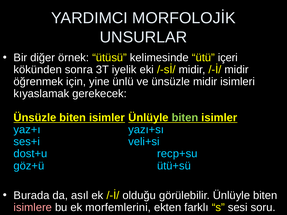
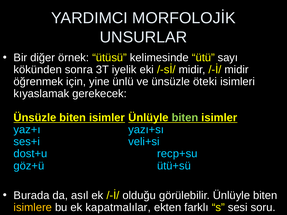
içeri: içeri -> sayı (228, 58)
ünsüzle midir: midir -> öteki (205, 82)
isimlere colour: pink -> yellow (33, 208)
morfemlerini: morfemlerini -> kapatmalılar (118, 208)
